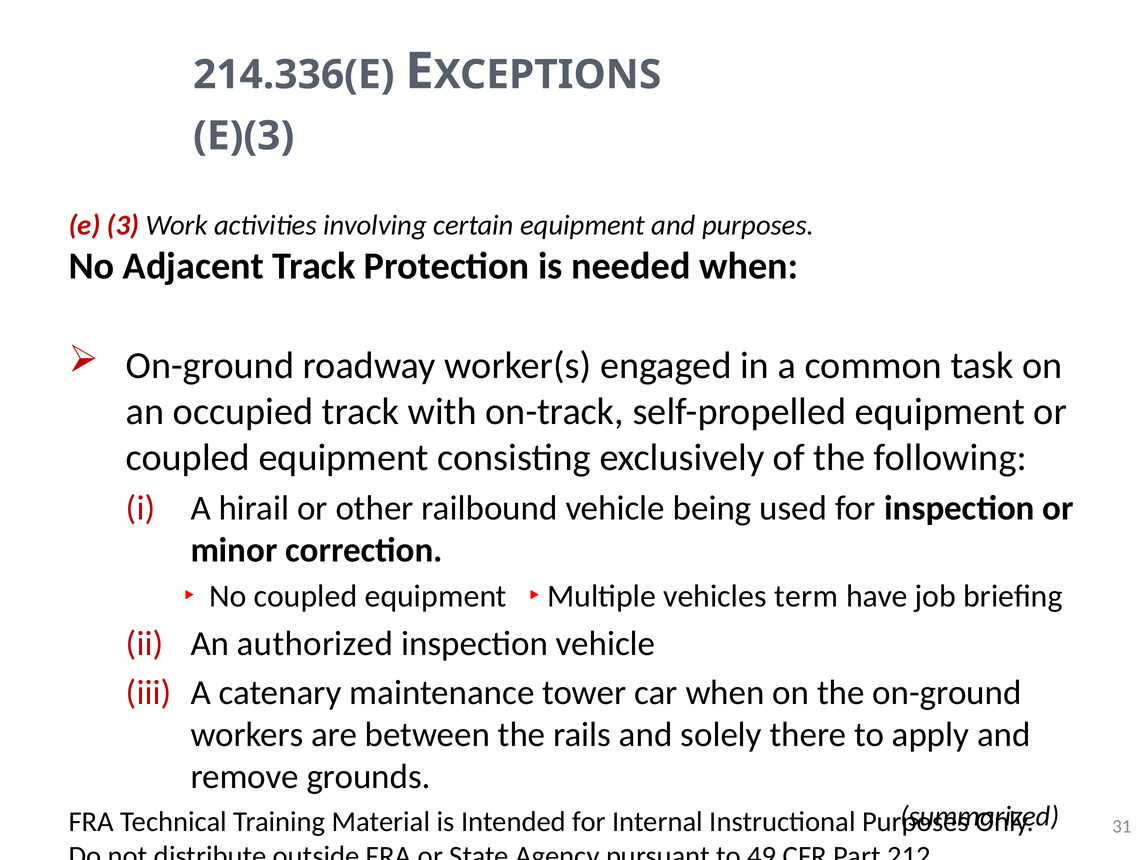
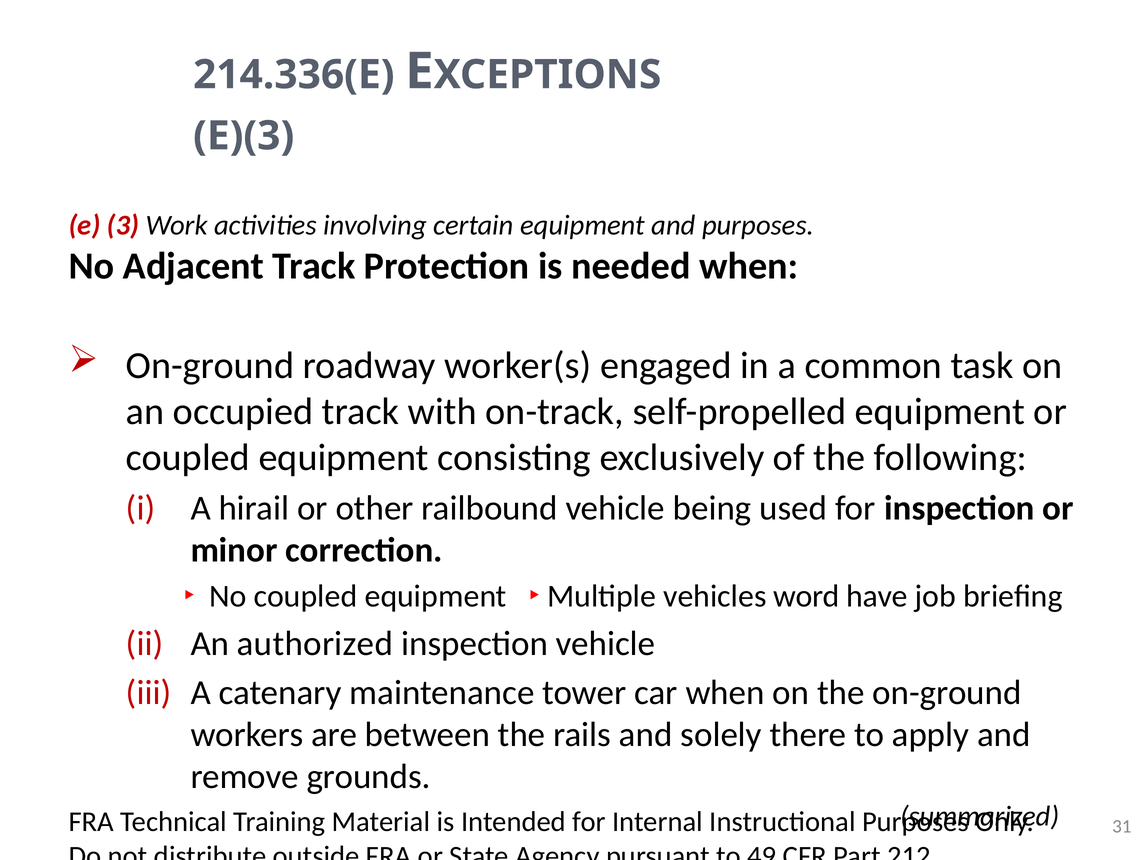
term: term -> word (806, 597)
